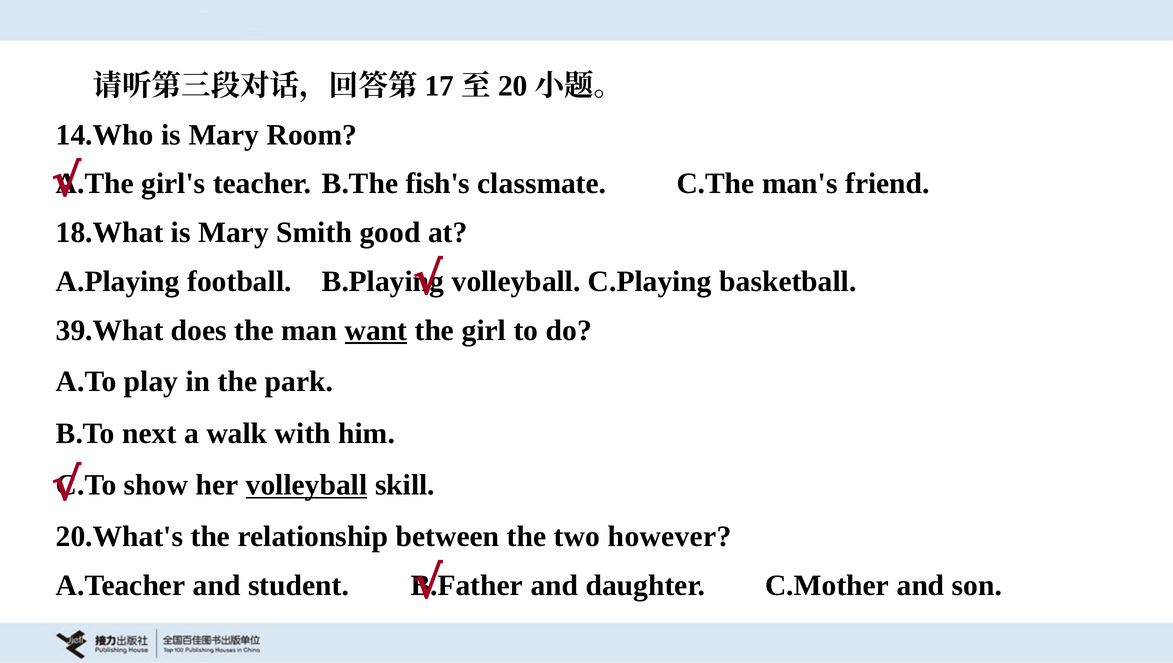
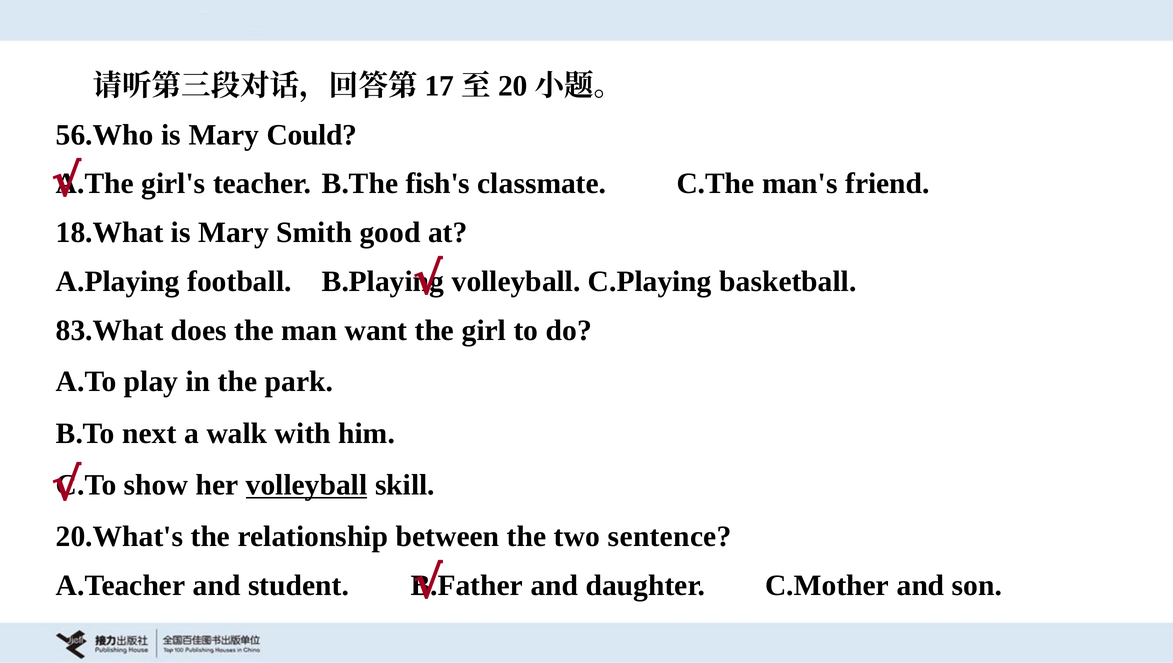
14.Who: 14.Who -> 56.Who (105, 135)
Room: Room -> Could (312, 135)
39.What: 39.What -> 83.What (110, 330)
want underline: present -> none (376, 330)
however: however -> sentence (670, 537)
